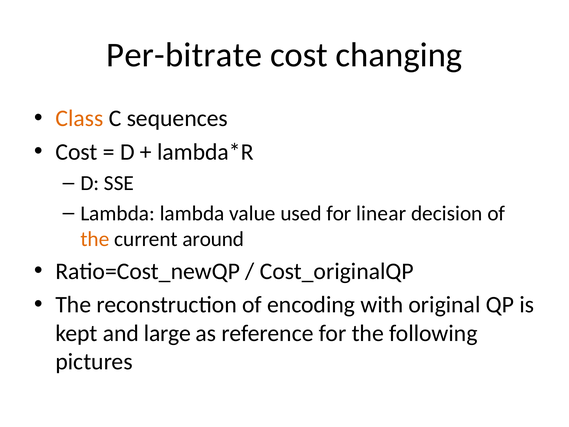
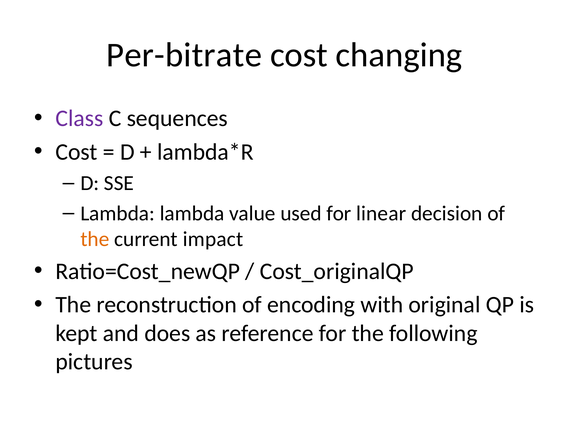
Class colour: orange -> purple (79, 118)
around: around -> impact (213, 239)
large: large -> does (167, 333)
